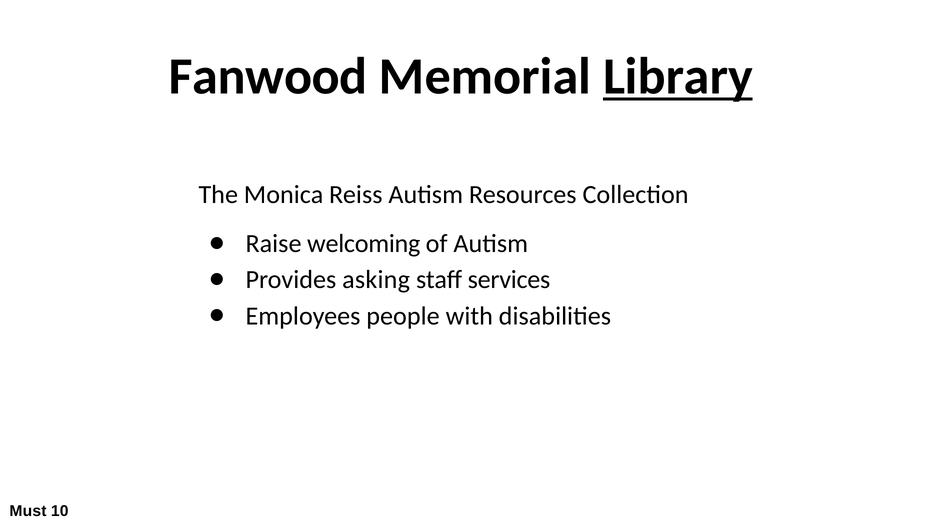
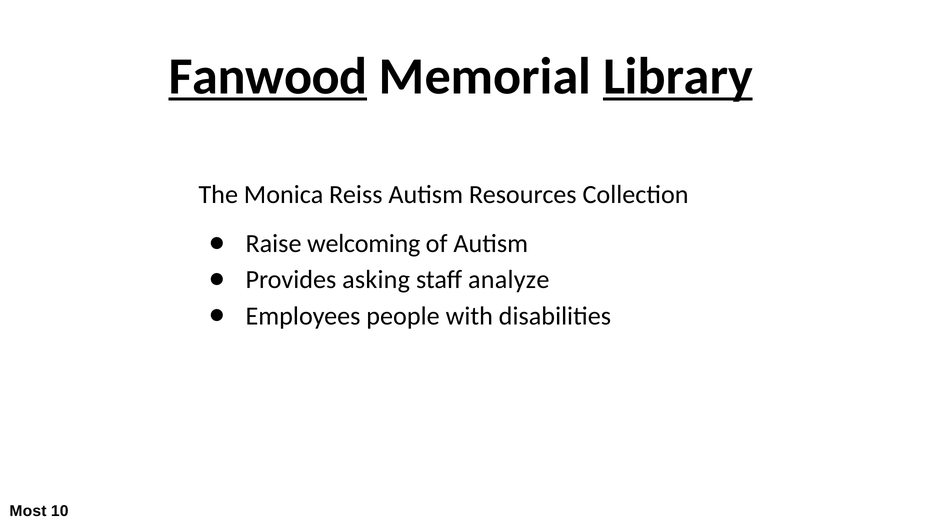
Fanwood underline: none -> present (268, 77)
services: services -> analyze (509, 280)
Must: Must -> Most (28, 511)
